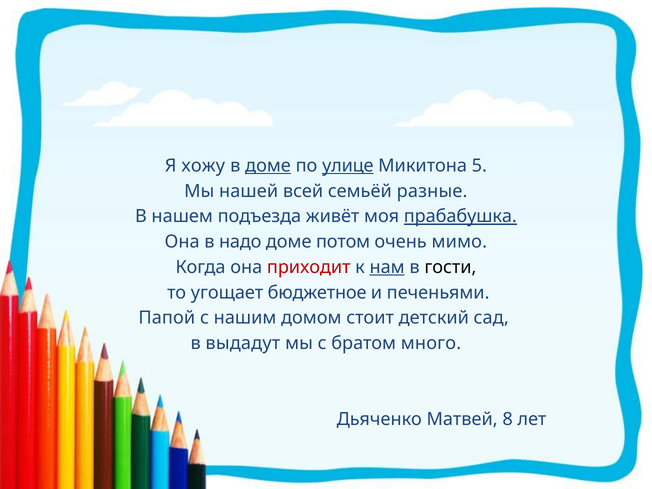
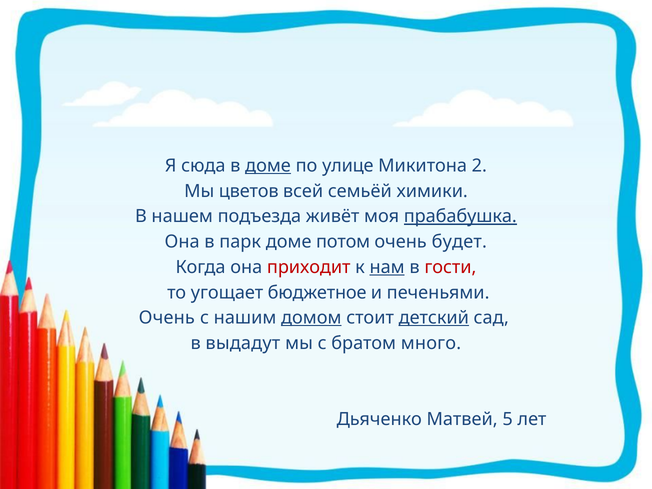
хожу: хожу -> сюда (203, 166)
улице underline: present -> none (348, 166)
5: 5 -> 2 (479, 166)
нашей: нашей -> цветов (249, 191)
разные: разные -> химики (432, 191)
надо: надо -> парк (240, 242)
мимо: мимо -> будет (459, 242)
гости colour: black -> red (450, 267)
Папой: Папой -> Очень (167, 318)
домом underline: none -> present (311, 318)
детский underline: none -> present (434, 318)
8: 8 -> 5 (508, 419)
